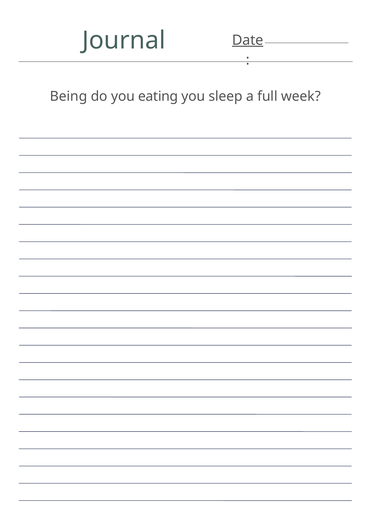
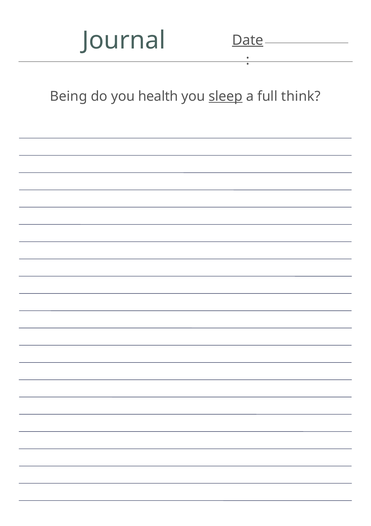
eating: eating -> health (158, 96)
sleep underline: none -> present (226, 96)
week: week -> think (301, 96)
